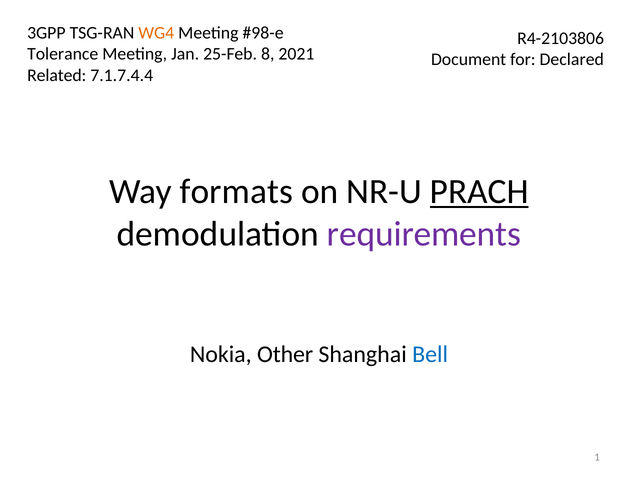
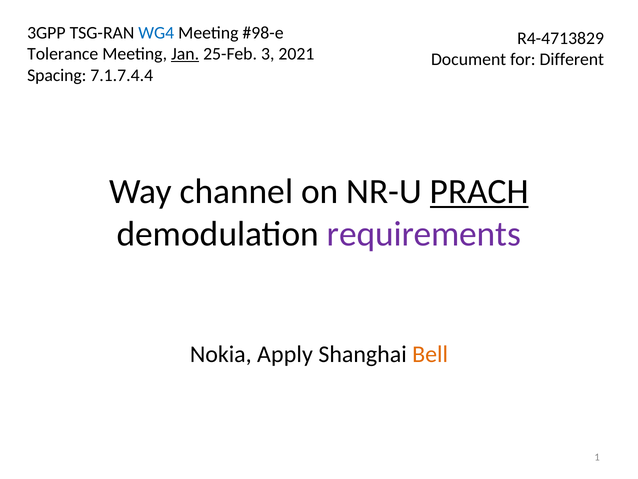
WG4 colour: orange -> blue (156, 33)
R4-2103806: R4-2103806 -> R4-4713829 (561, 38)
Jan underline: none -> present (185, 54)
8: 8 -> 3 (268, 54)
Declared: Declared -> Different (572, 59)
Related: Related -> Spacing (57, 75)
formats: formats -> channel (236, 191)
Other: Other -> Apply (285, 354)
Bell colour: blue -> orange (430, 354)
